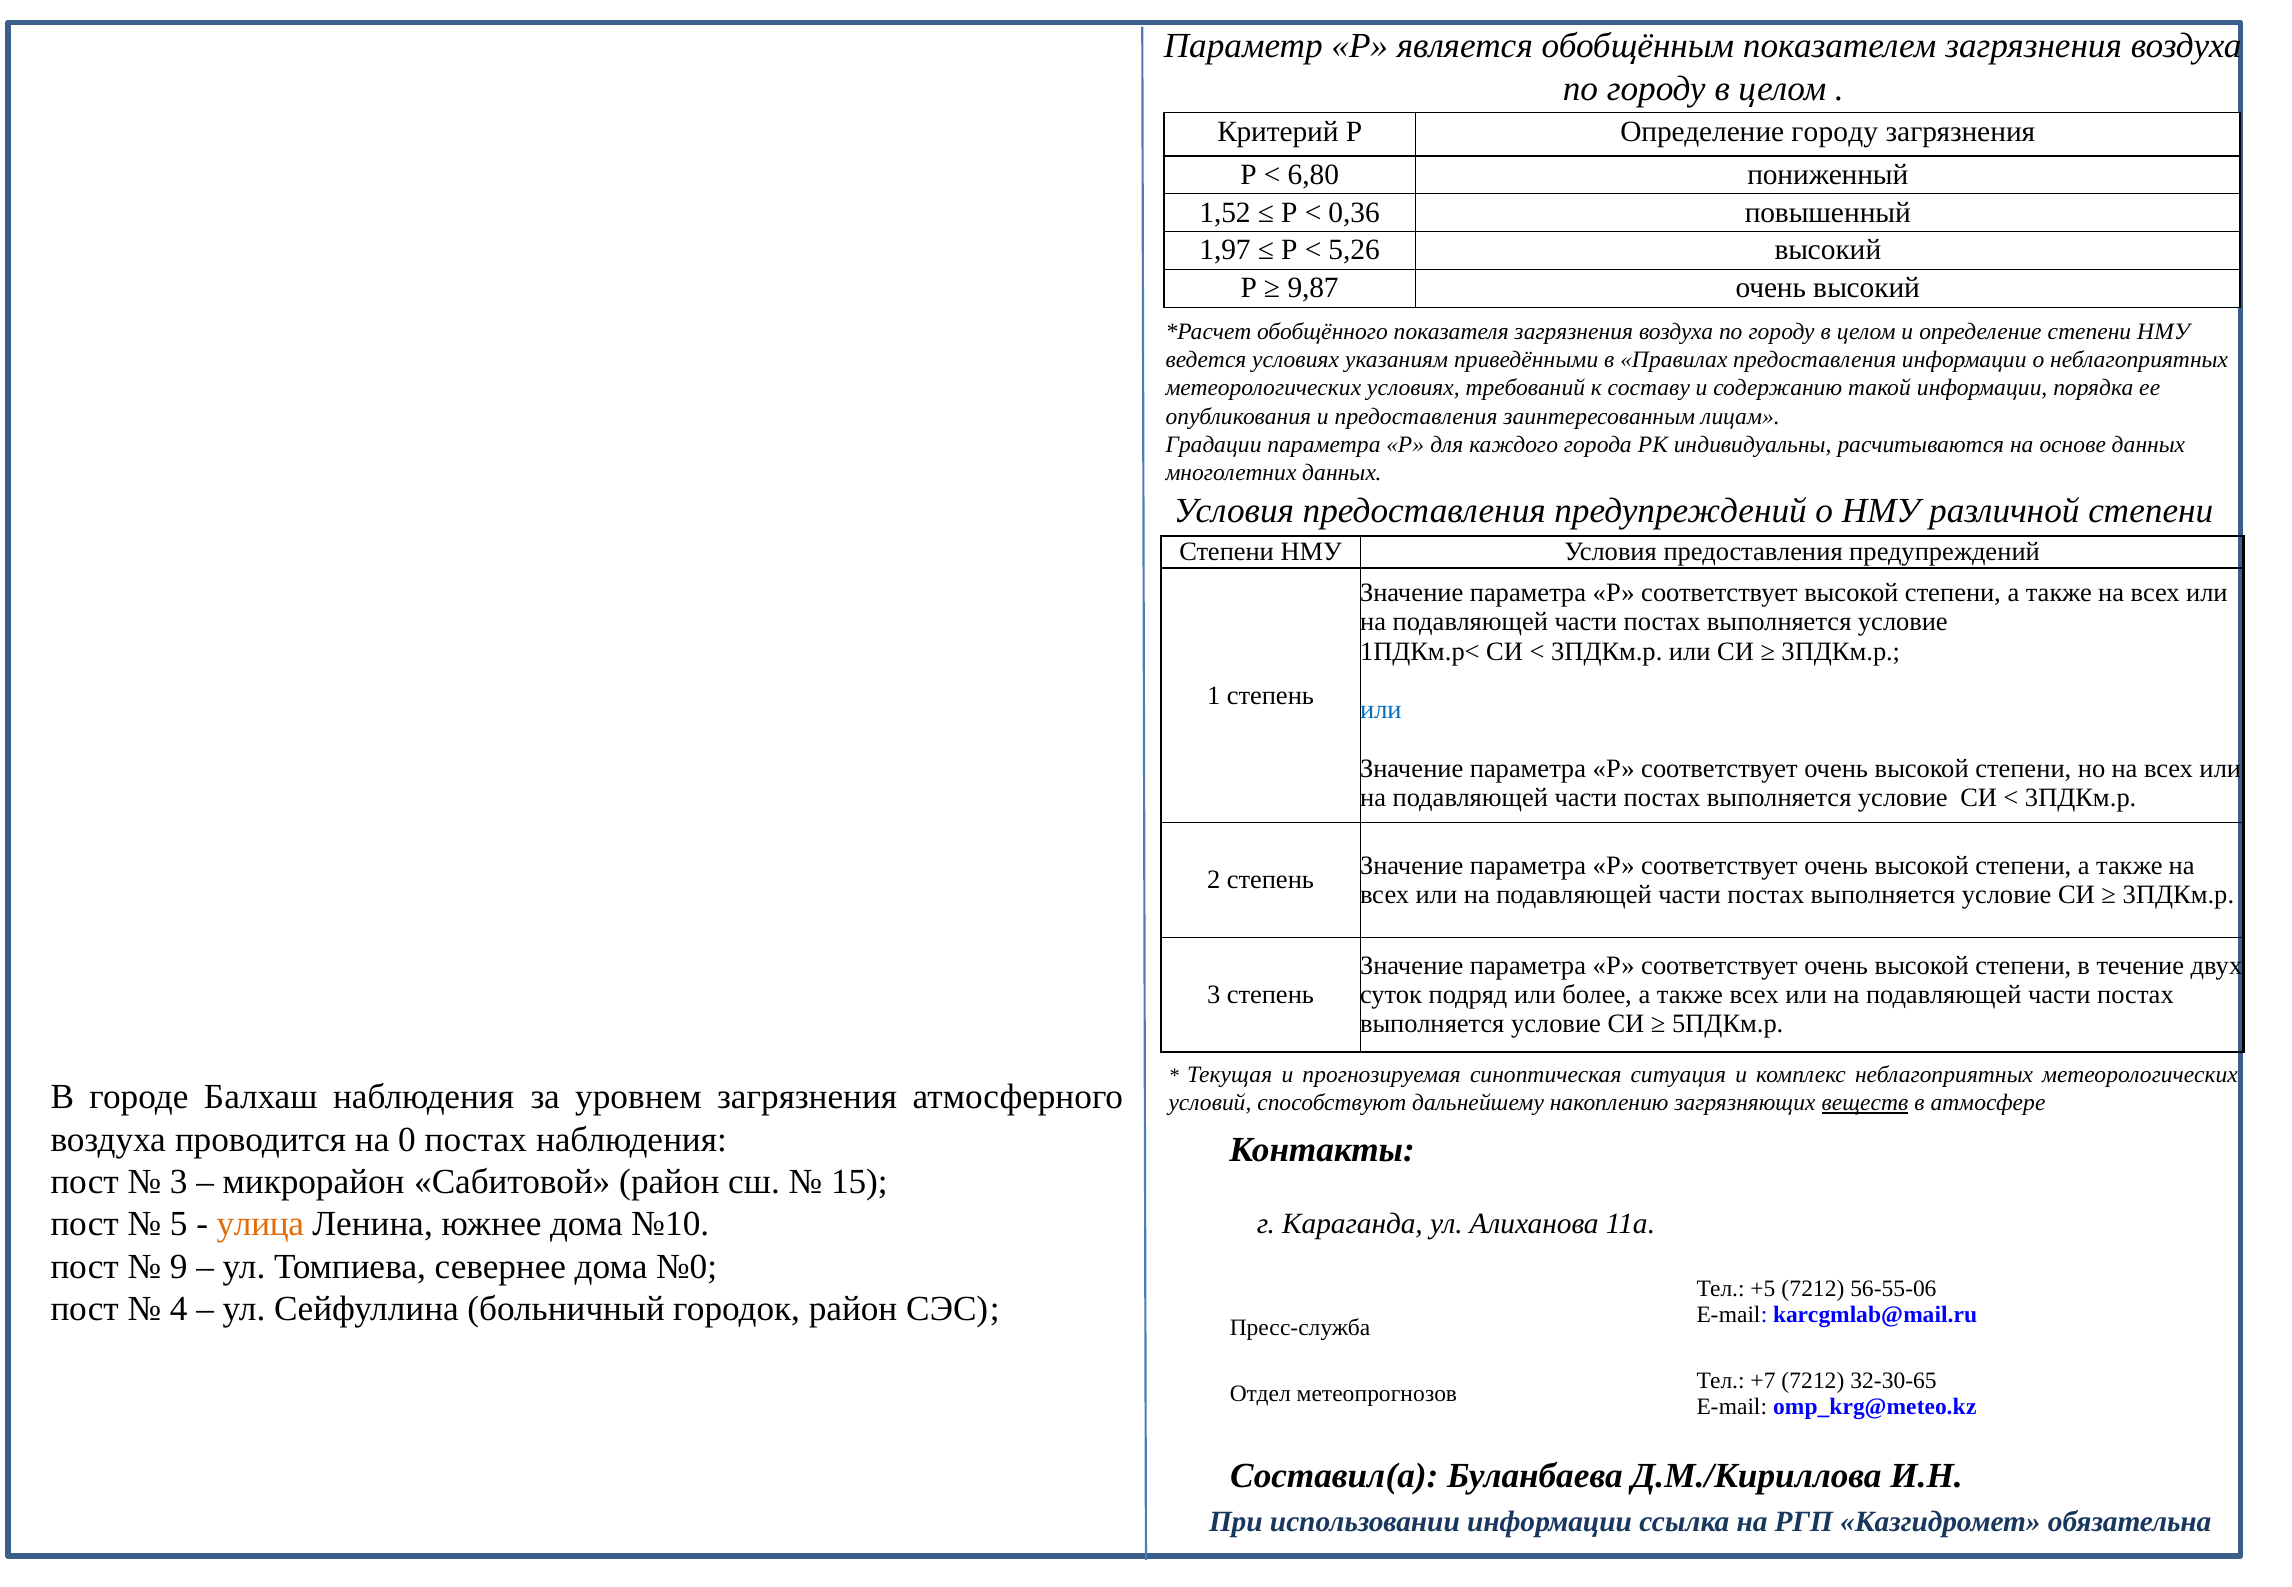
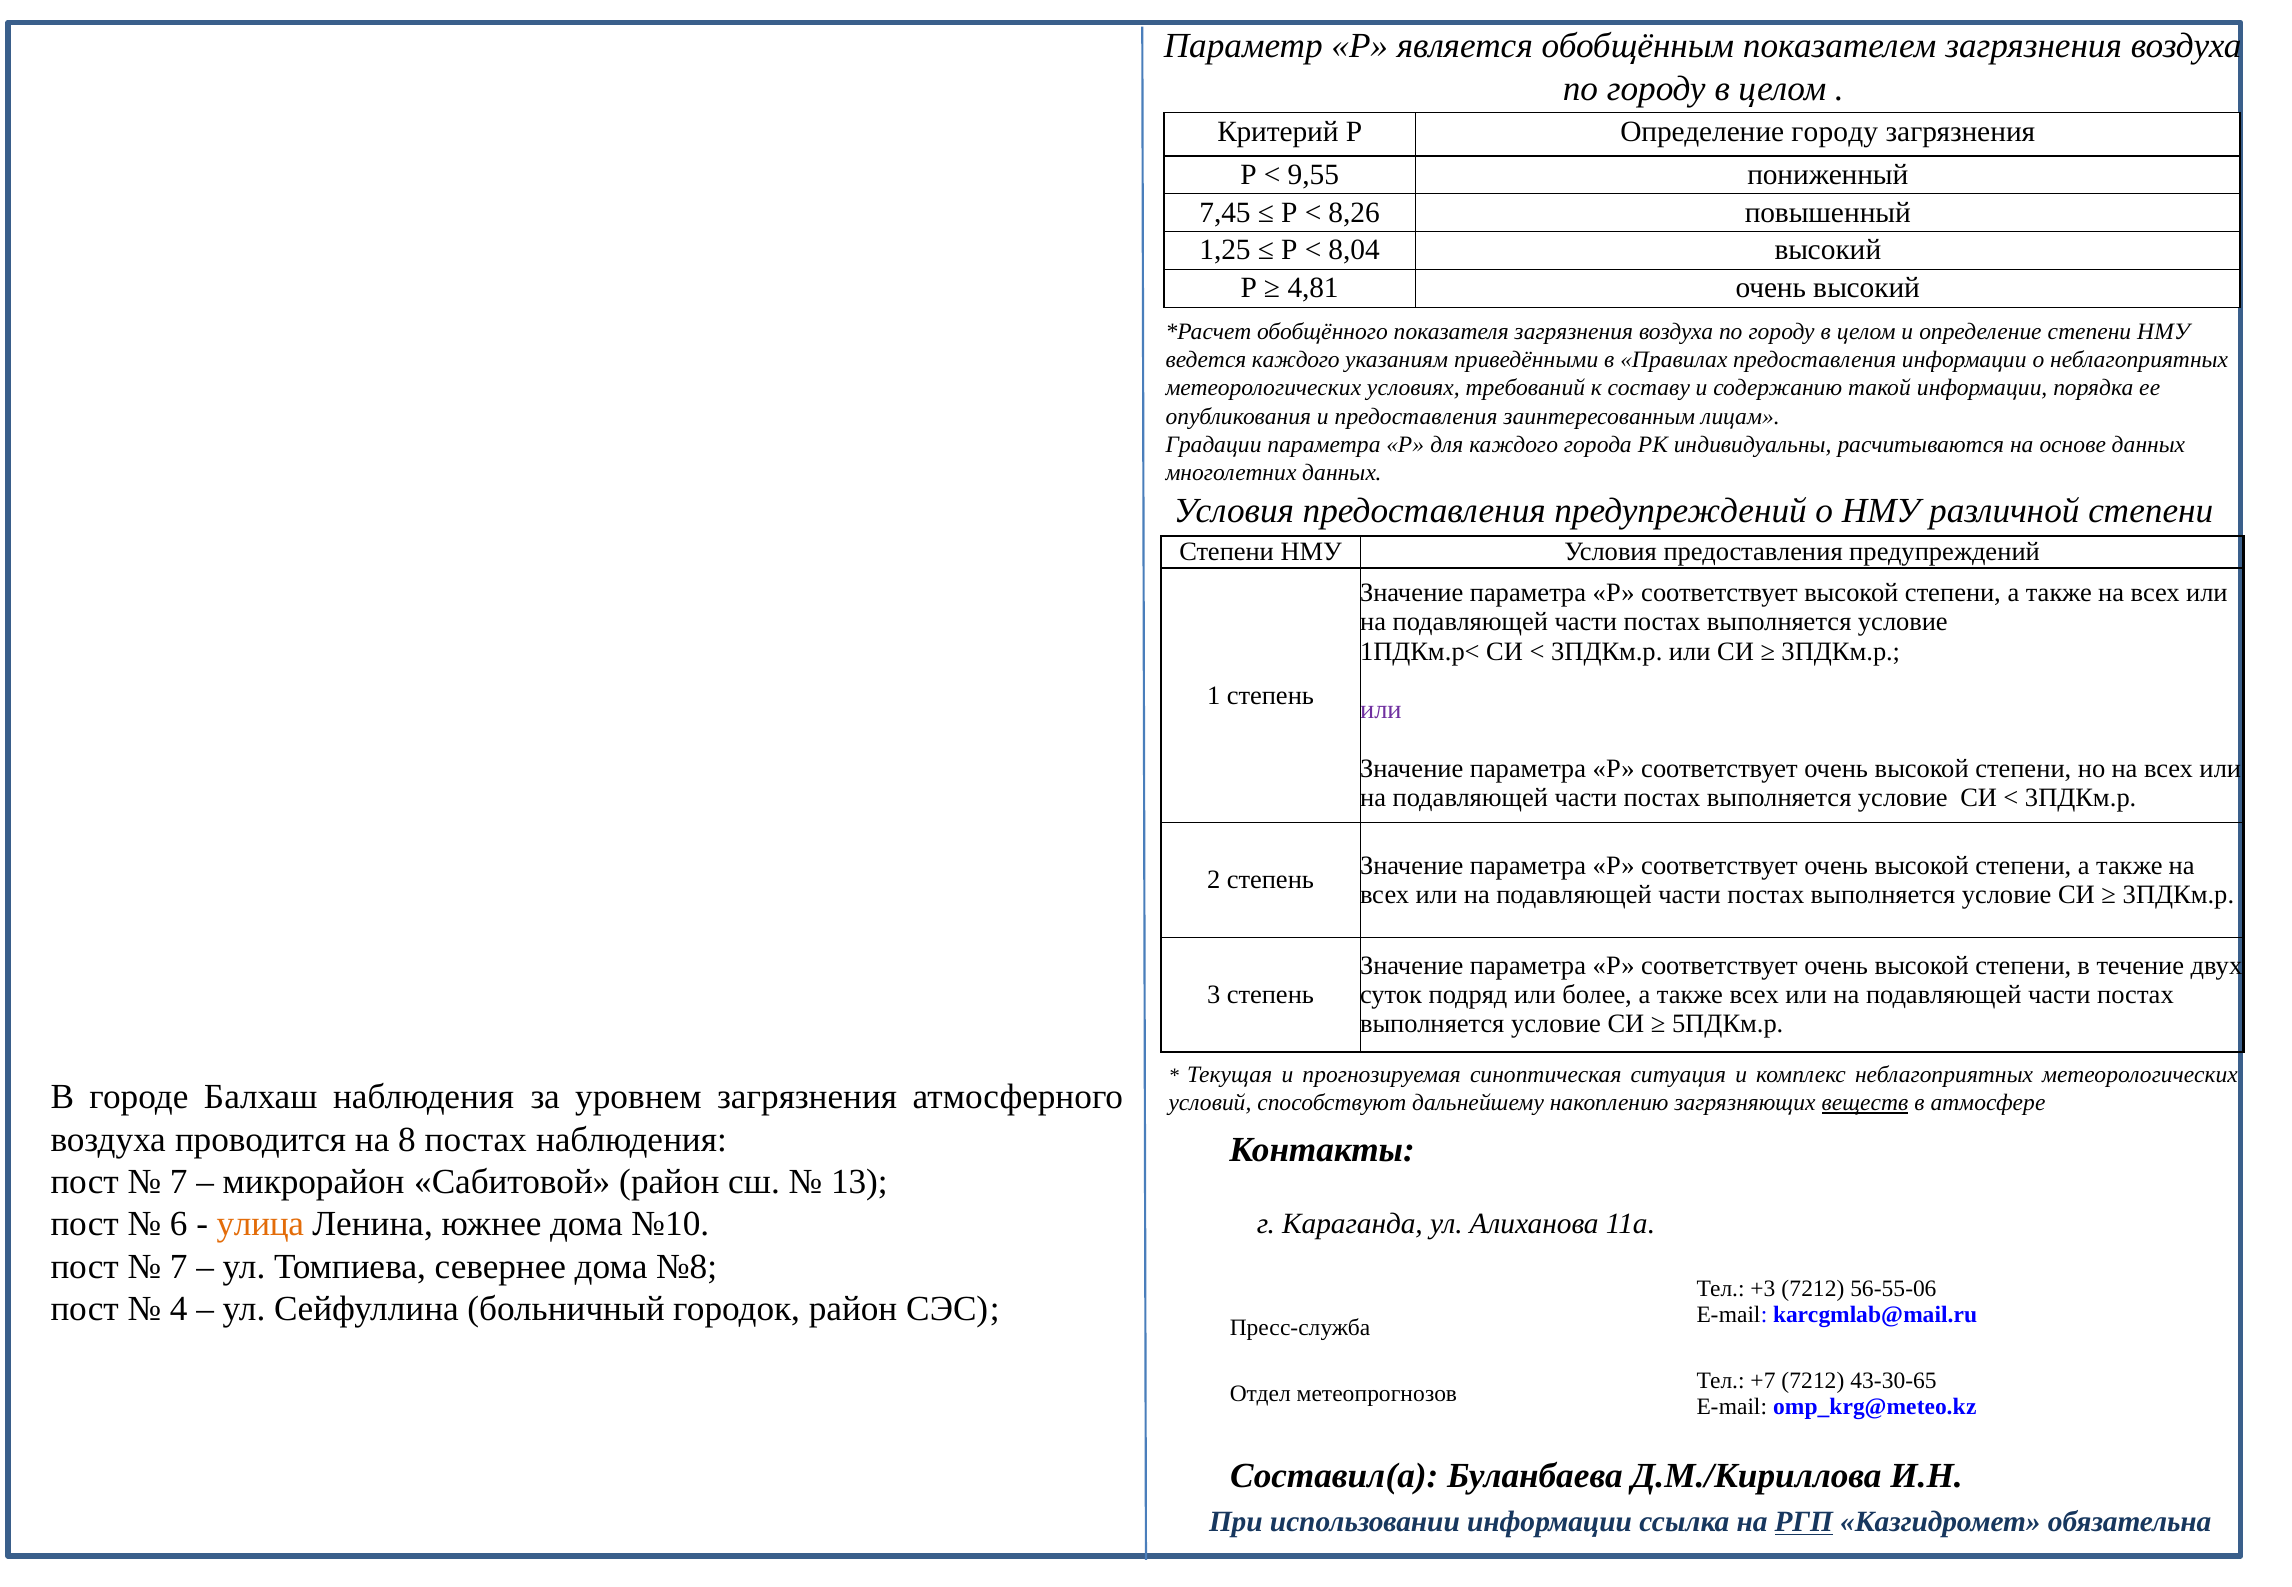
6,80: 6,80 -> 9,55 (1313, 175)
1,52: 1,52 -> 7,45 (1225, 212)
0,36: 0,36 -> 8,26 (1354, 212)
1,97: 1,97 -> 1,25 (1225, 250)
5,26: 5,26 -> 8,04 (1354, 250)
9,87: 9,87 -> 4,81 (1313, 288)
ведется условиях: условиях -> каждого (1296, 360)
или colour: blue -> purple (1381, 710)
0: 0 -> 8 (407, 1139)
3: 3 -> 7 (179, 1182)
15: 15 -> 13 (859, 1182)
5: 5 -> 6 (179, 1224)
9: 9 -> 7 (179, 1266)
№0: №0 -> №8 (687, 1266)
+5: +5 -> +3 (1763, 1288)
32-30-65: 32-30-65 -> 43-30-65 (1894, 1380)
РГП underline: none -> present (1804, 1522)
